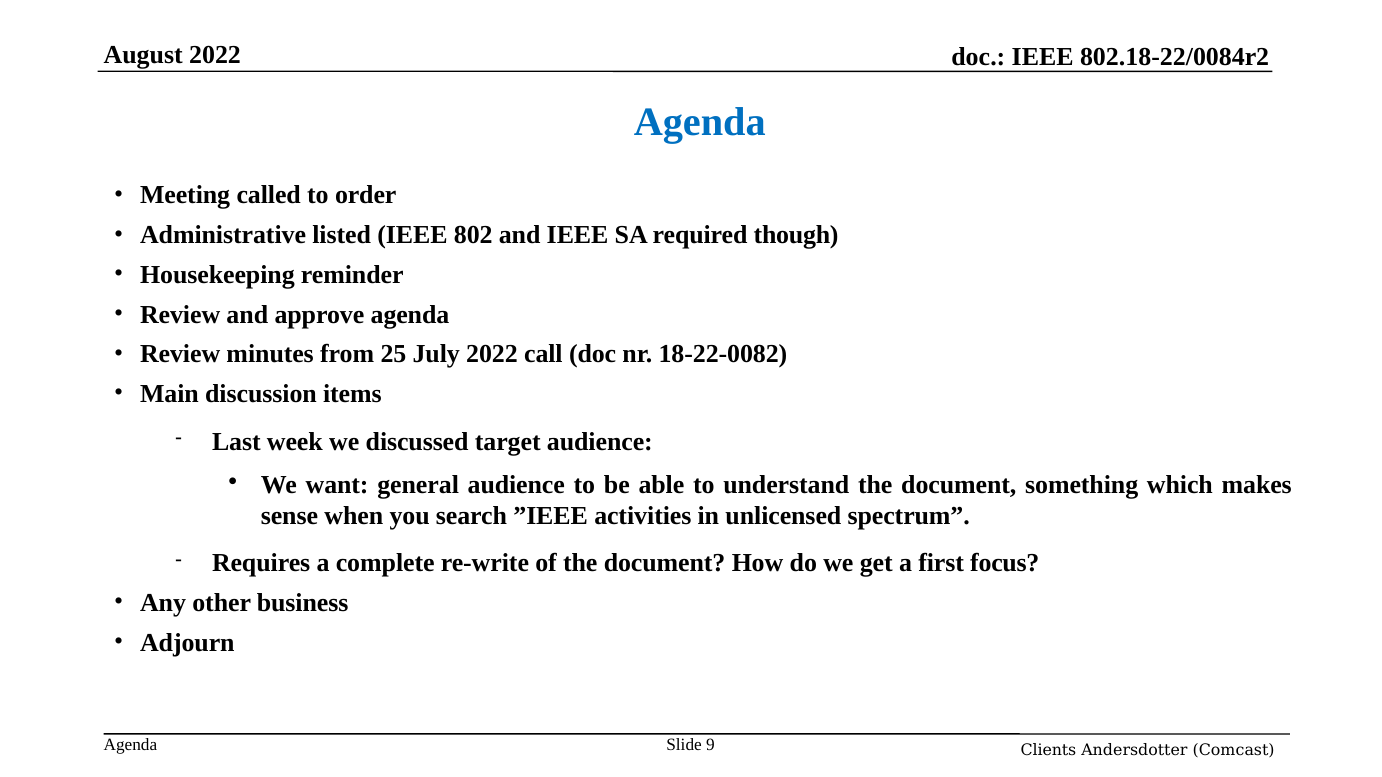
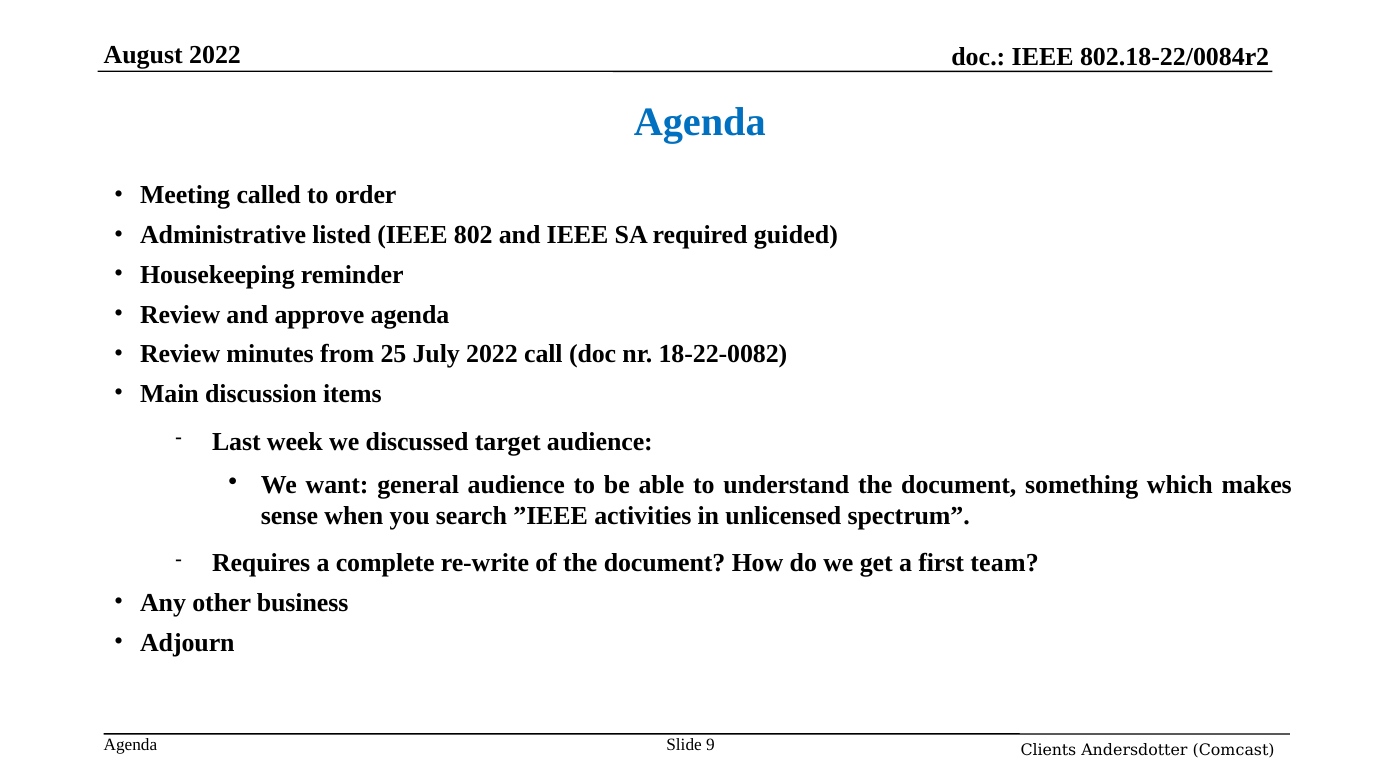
though: though -> guided (796, 235)
focus: focus -> team (1005, 564)
